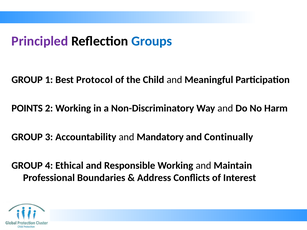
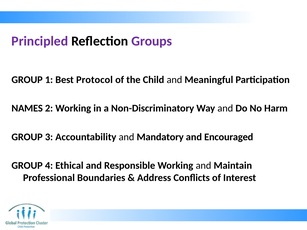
Groups colour: blue -> purple (152, 41)
POINTS: POINTS -> NAMES (27, 108)
Continually: Continually -> Encouraged (229, 137)
